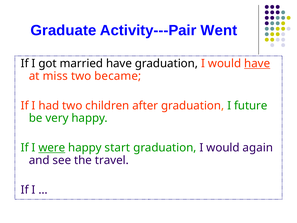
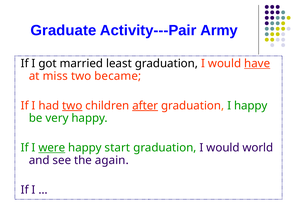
Went: Went -> Army (219, 30)
married have: have -> least (119, 63)
two underline: none -> present (72, 106)
after underline: none -> present (145, 106)
I future: future -> happy (251, 106)
again: again -> world (258, 148)
travel: travel -> again (112, 160)
